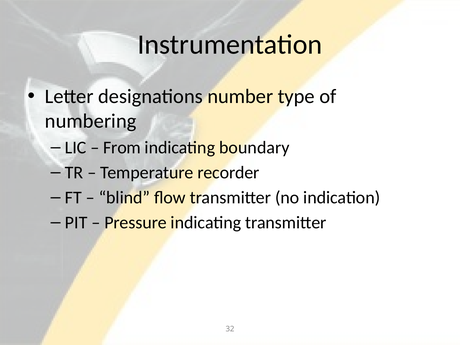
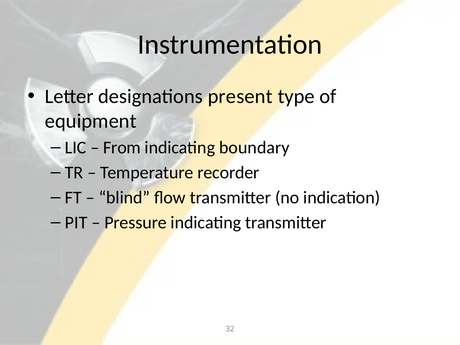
number: number -> present (240, 96)
numbering: numbering -> equipment (91, 121)
